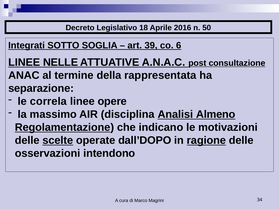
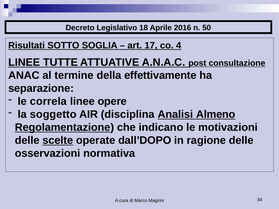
Integrati: Integrati -> Risultati (27, 46)
39: 39 -> 17 (151, 46)
6: 6 -> 4 (179, 46)
NELLE: NELLE -> TUTTE (61, 62)
rappresentata: rappresentata -> effettivamente (160, 75)
massimo: massimo -> soggetto (53, 114)
ragione underline: present -> none (206, 141)
intendono: intendono -> normativa (109, 154)
